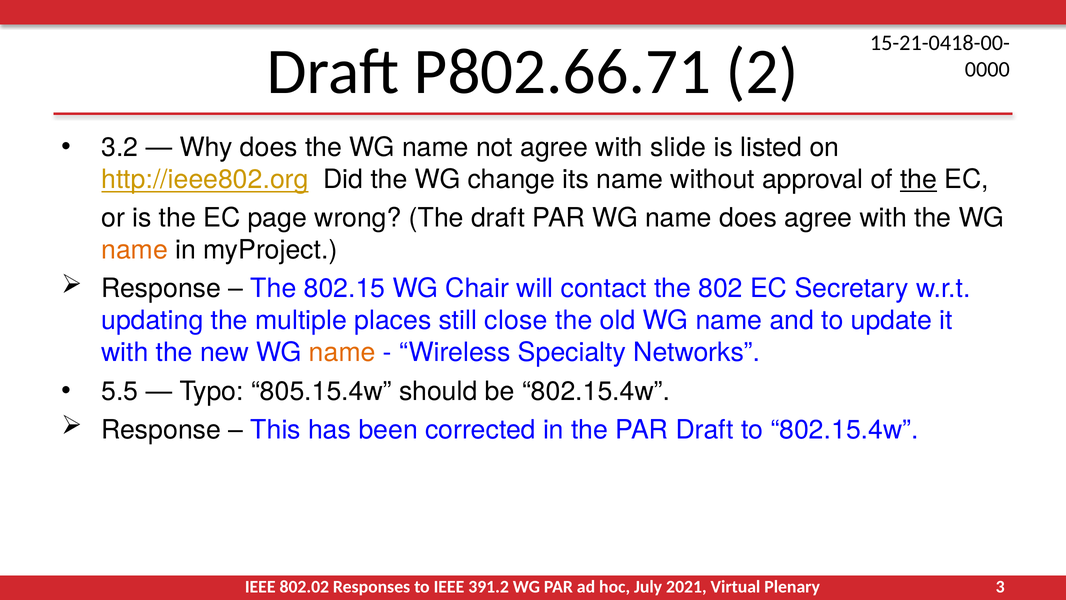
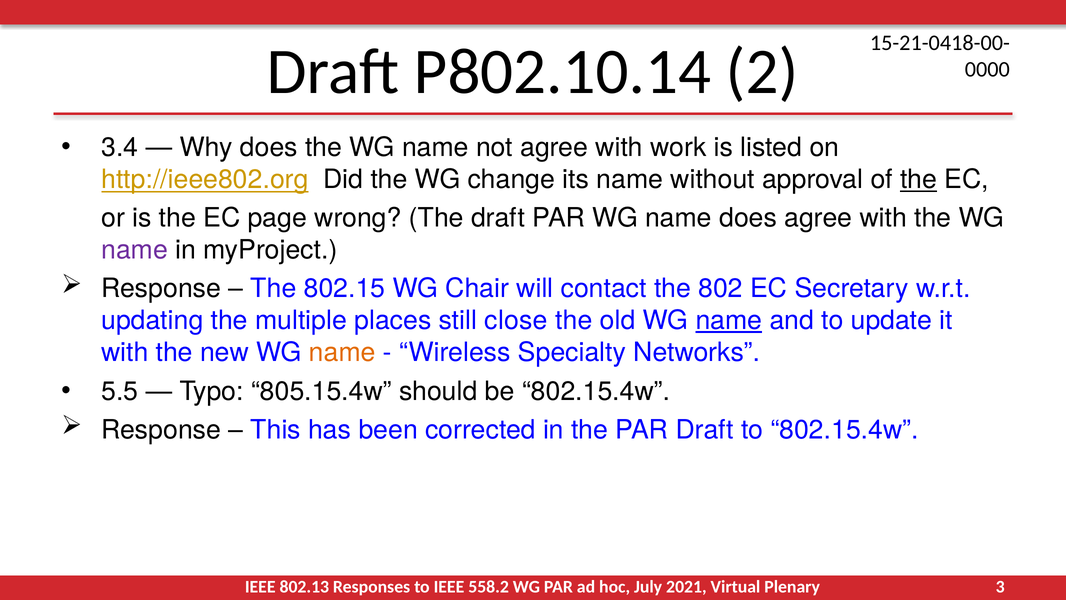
P802.66.71: P802.66.71 -> P802.10.14 (562, 72)
3.2: 3.2 -> 3.4 (120, 148)
slide: slide -> work (678, 148)
name colour: orange -> purple (135, 250)
name underline: none -> present (729, 320)
802.02: 802.02 -> 802.13 (304, 587)
391.2: 391.2 -> 558.2 (489, 587)
